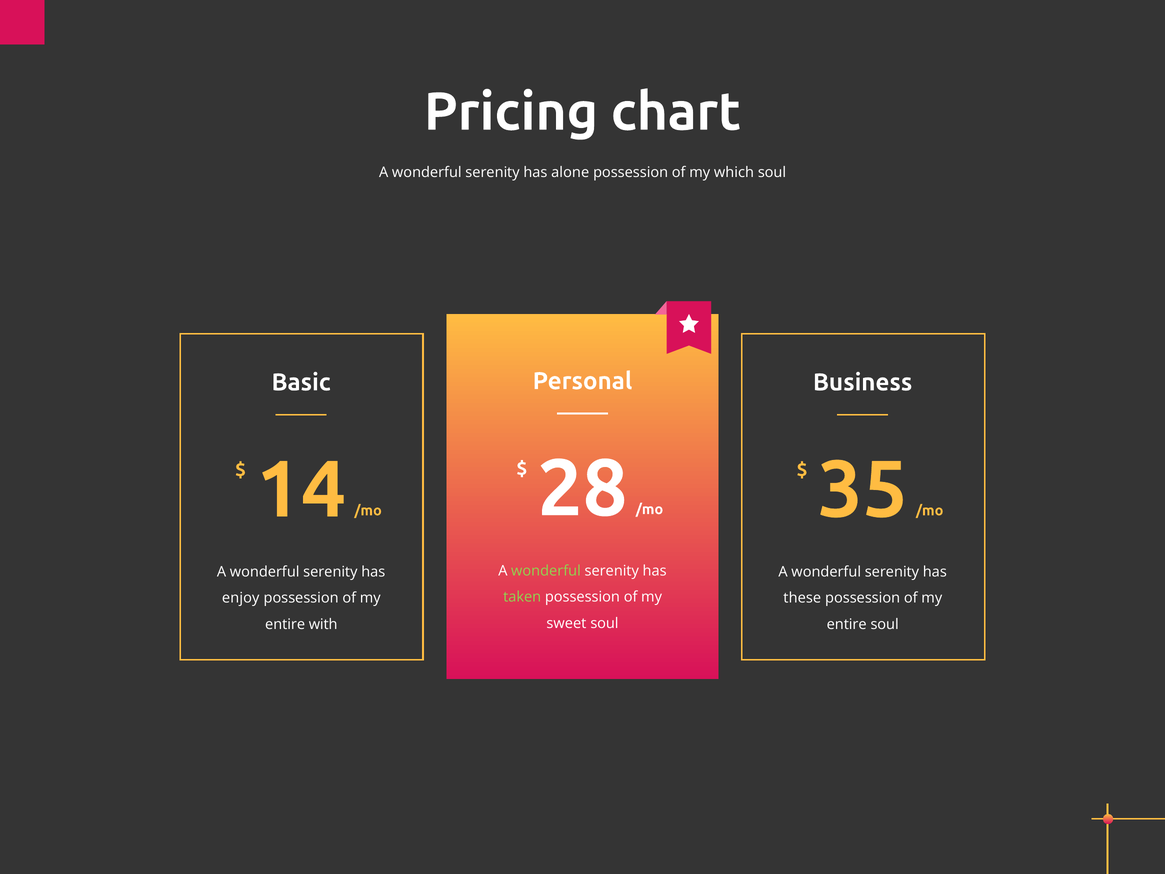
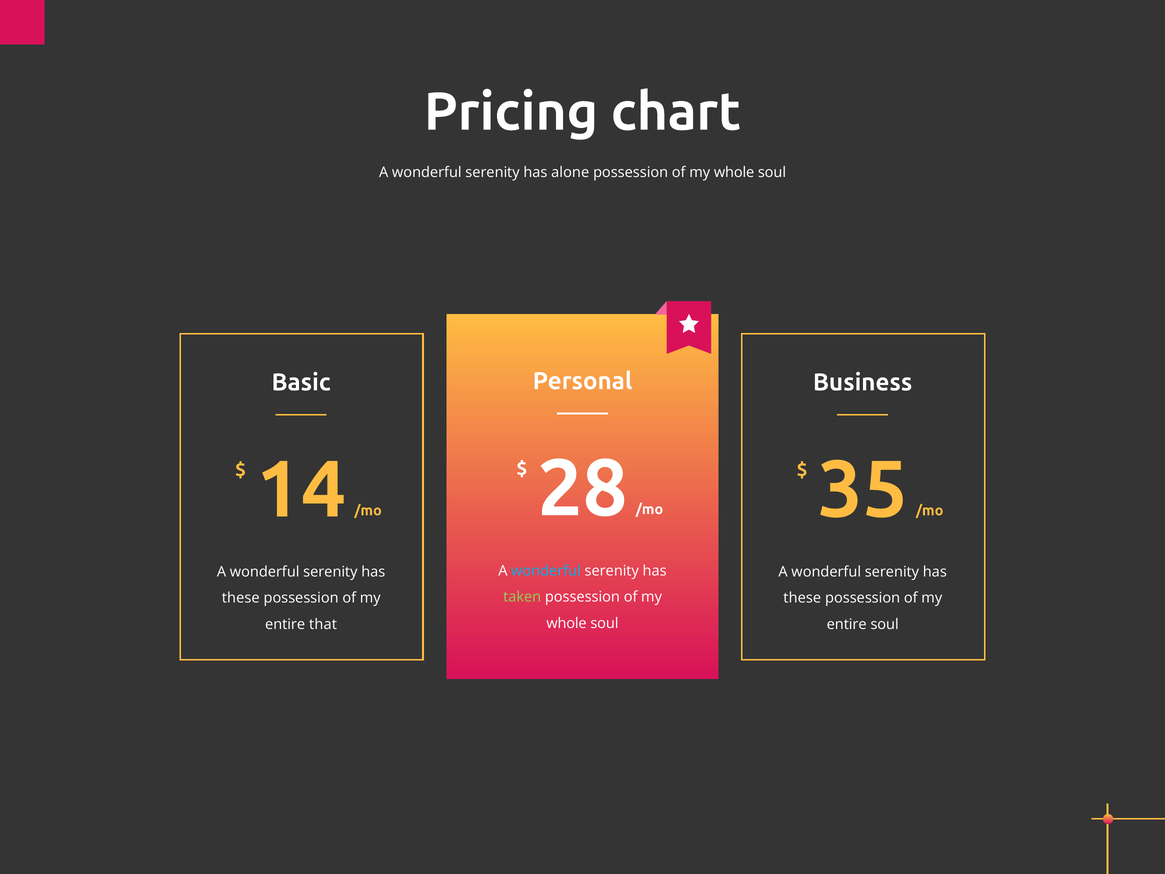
which: which -> whole (734, 173)
wonderful colour: light green -> light blue (546, 571)
enjoy: enjoy -> these (241, 598)
sweet: sweet -> whole (567, 623)
with: with -> that (323, 624)
